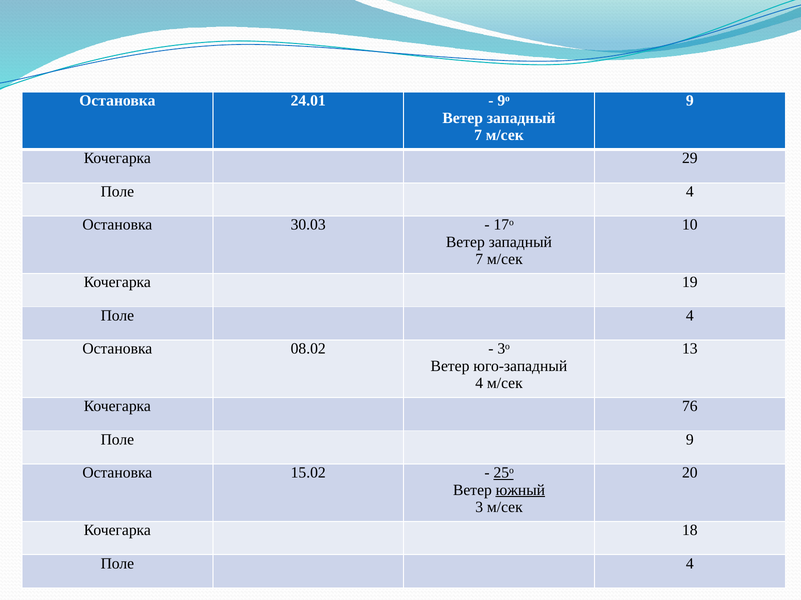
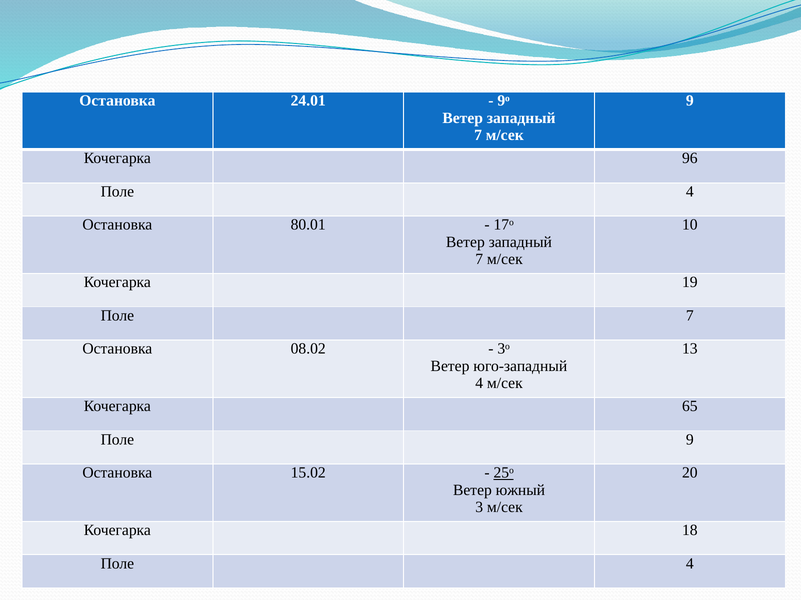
29: 29 -> 96 (690, 158)
30.03: 30.03 -> 80.01 (308, 225)
4: 4 -> 7 (690, 316)
76: 76 -> 65 (690, 407)
южный underline: present -> none (520, 491)
